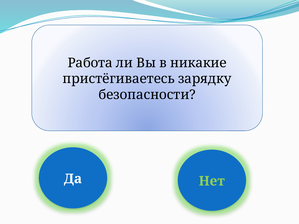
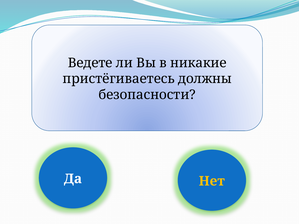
Работа: Работа -> Ведете (90, 63)
зарядку: зарядку -> должны (205, 79)
Нет colour: light green -> yellow (212, 181)
